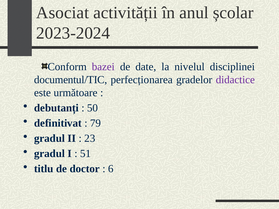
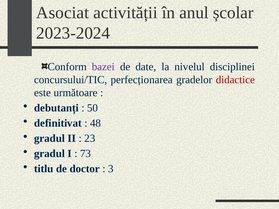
documentul/TIC: documentul/TIC -> concursului/TIC (71, 80)
didactice colour: purple -> red (235, 80)
79: 79 -> 48 (96, 123)
51: 51 -> 73 (86, 154)
6: 6 -> 3 (111, 169)
